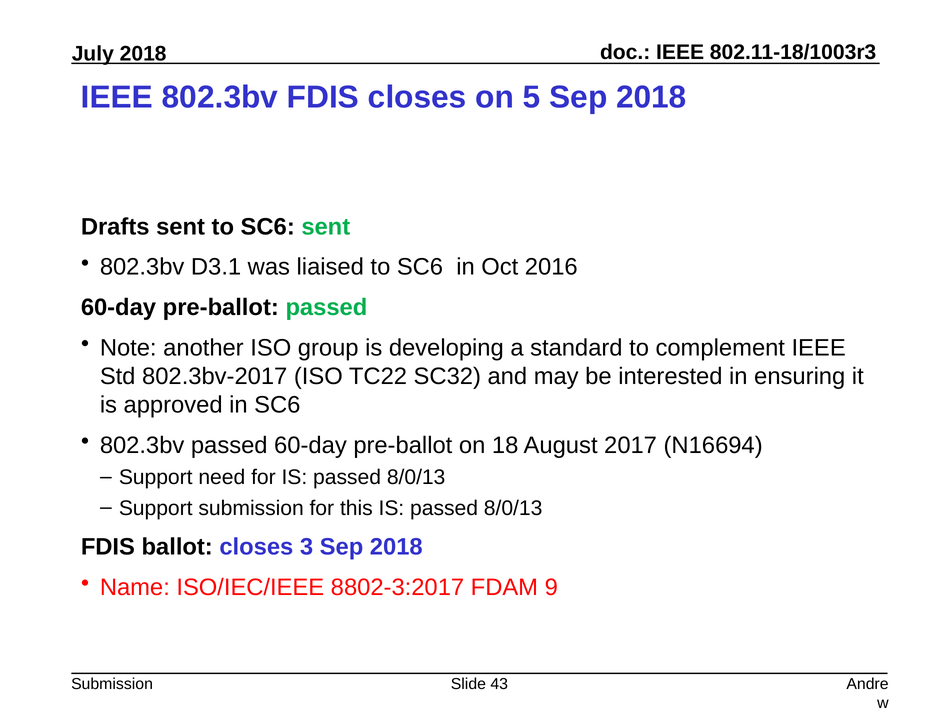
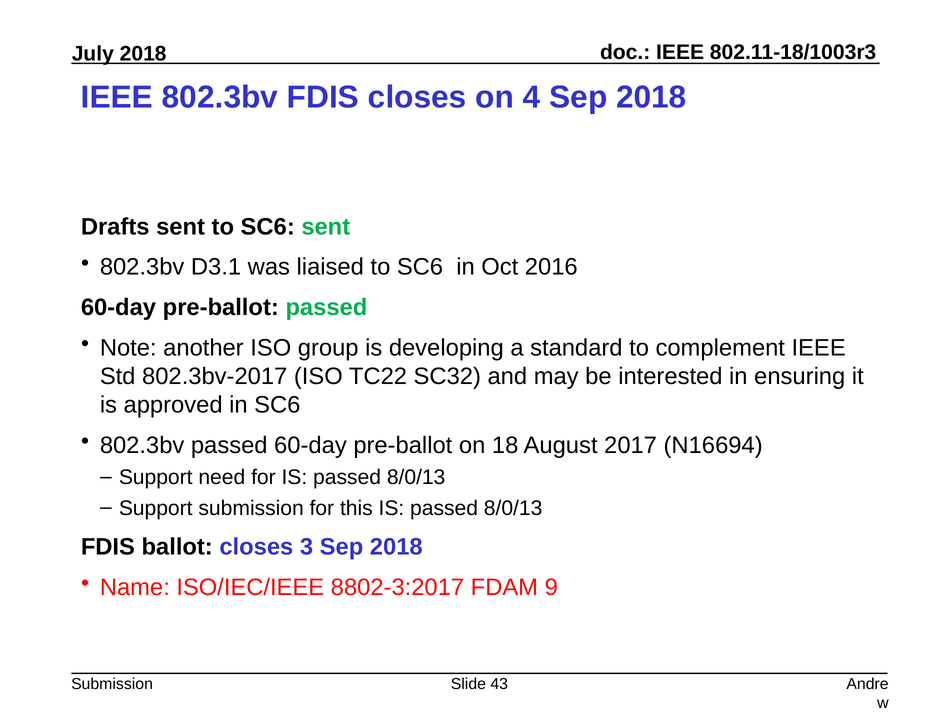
5: 5 -> 4 (532, 97)
